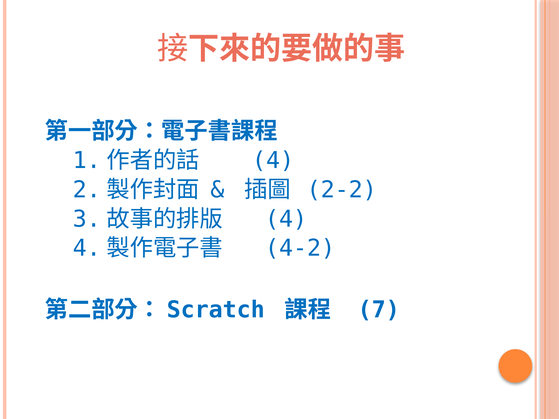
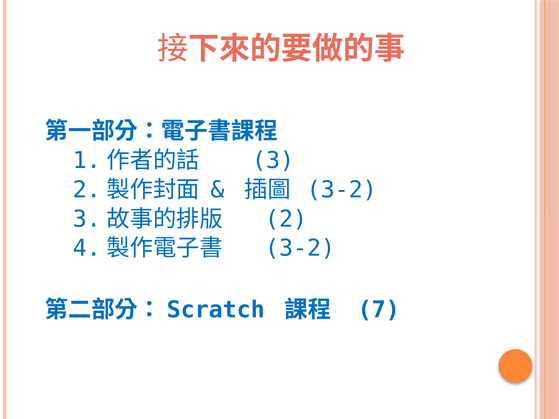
4: 4 -> 3 (273, 160)
2-2: 2-2 -> 3-2 (342, 190)
4: 4 -> 2 (286, 219)
4-2: 4-2 -> 3-2 (300, 248)
